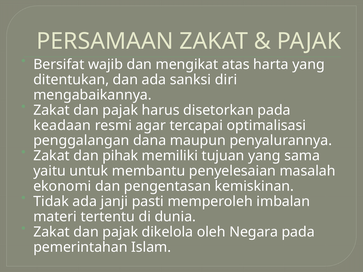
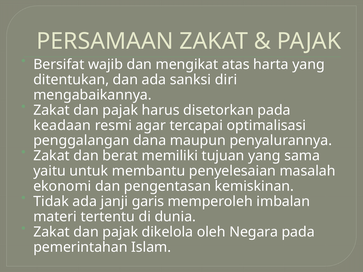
pihak: pihak -> berat (120, 156)
pasti: pasti -> garis (148, 202)
